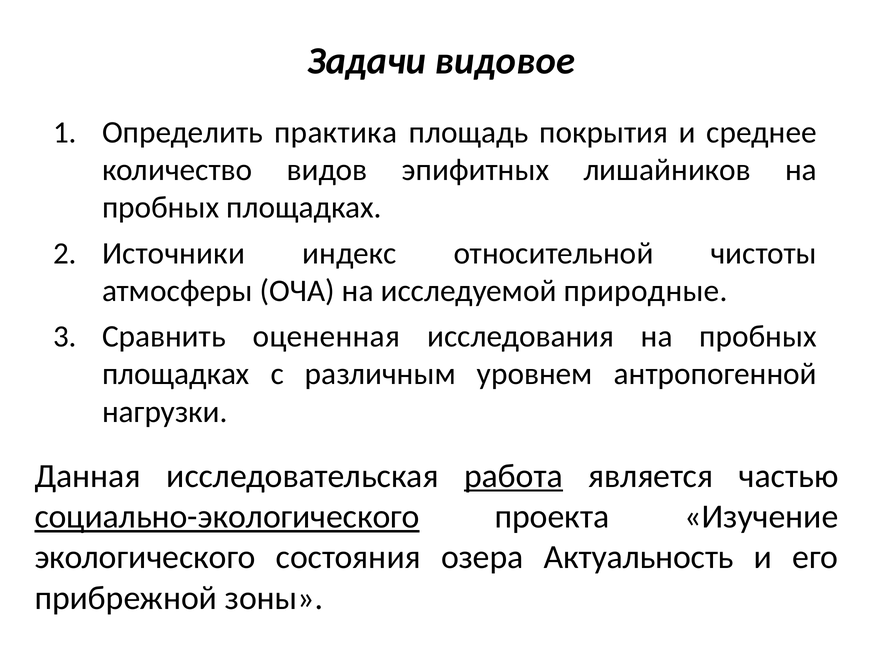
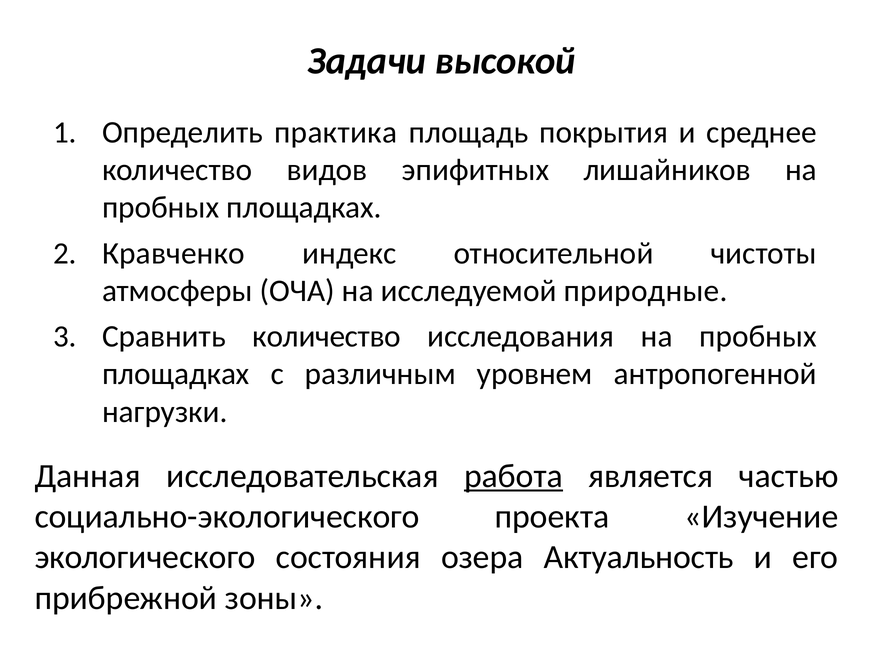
видовое: видовое -> высокой (505, 61)
Источники: Источники -> Кравченко (174, 253)
Сравнить оцененная: оцененная -> количество (327, 336)
социально-экологического underline: present -> none (227, 517)
